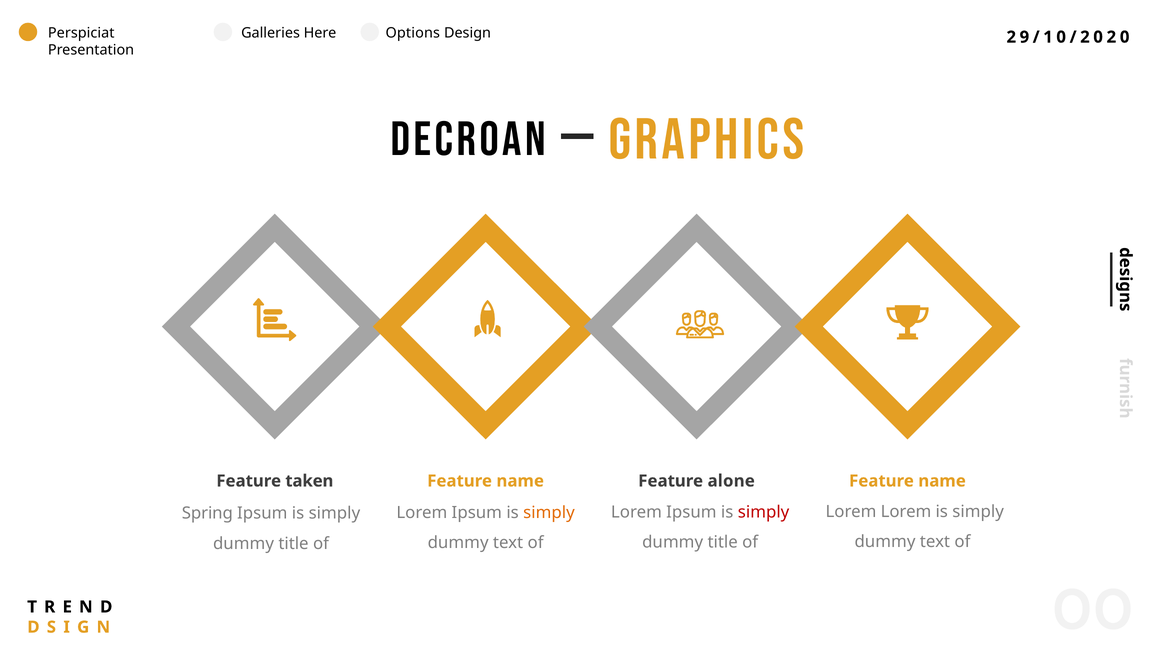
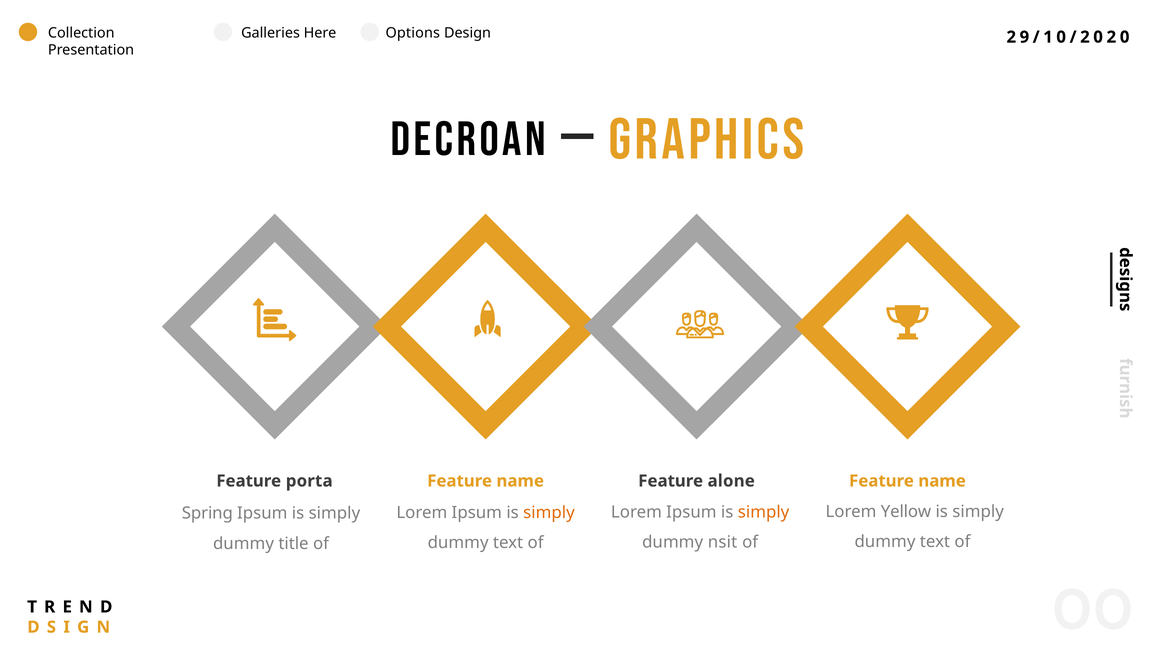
Perspiciat: Perspiciat -> Collection (81, 33)
taken: taken -> porta (309, 481)
Lorem Lorem: Lorem -> Yellow (906, 512)
simply colour: red -> orange (764, 512)
title: title -> nsit (723, 542)
